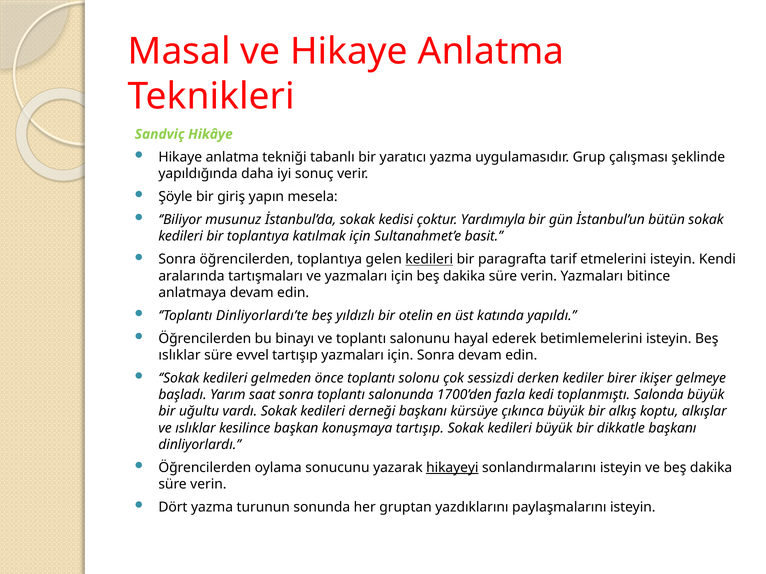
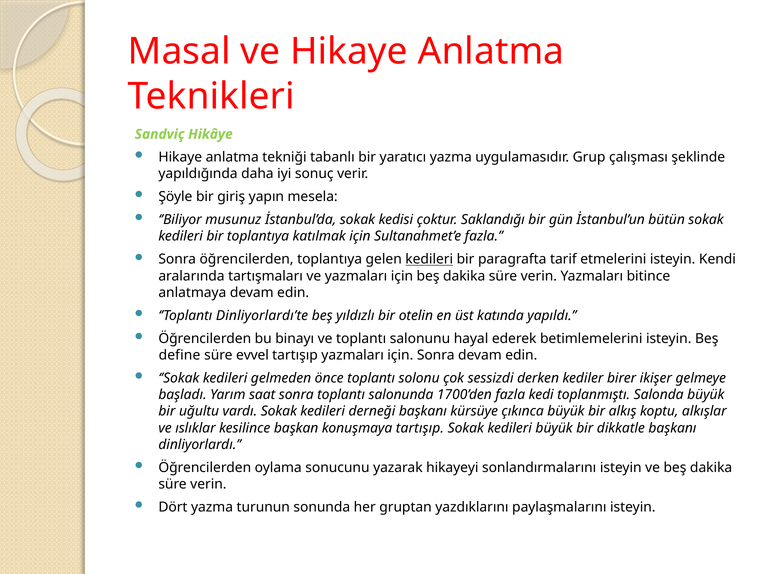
Yardımıyla: Yardımıyla -> Saklandığı (493, 220)
Sultanahmet’e basit: basit -> fazla (484, 237)
ıslıklar: ıslıklar -> define (179, 355)
hikayeyi underline: present -> none (452, 468)
